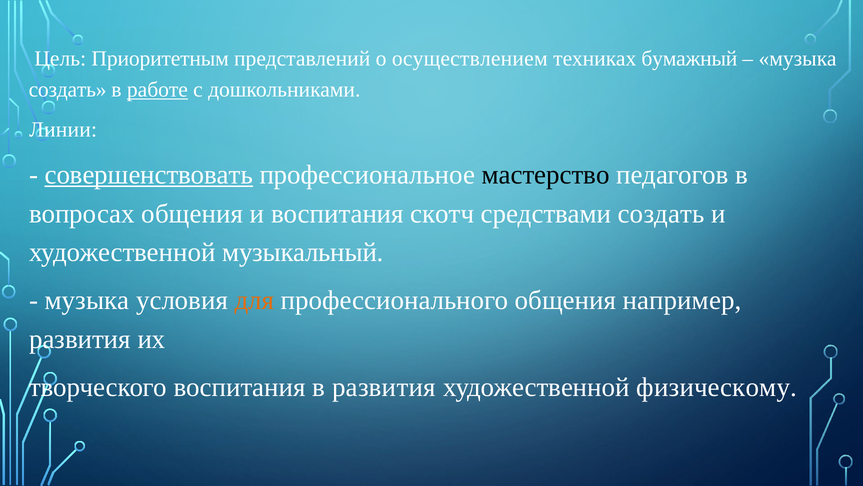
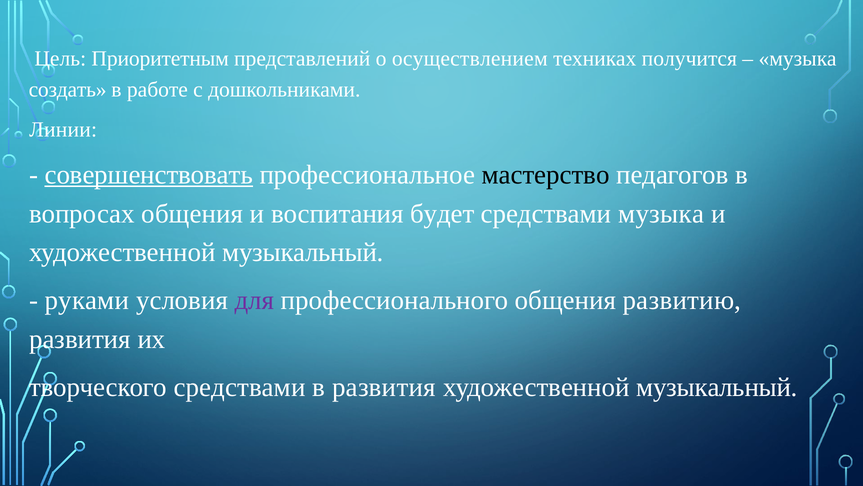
бумажный: бумажный -> получится (689, 58)
работе underline: present -> none (157, 90)
скотч: скотч -> будет (442, 213)
средствами создать: создать -> музыка (661, 213)
музыка: музыка -> руками (87, 300)
для colour: orange -> purple (254, 300)
например: например -> развитию (682, 300)
творческого воспитания: воспитания -> средствами (240, 387)
физическому: физическому -> музыкальный (717, 387)
